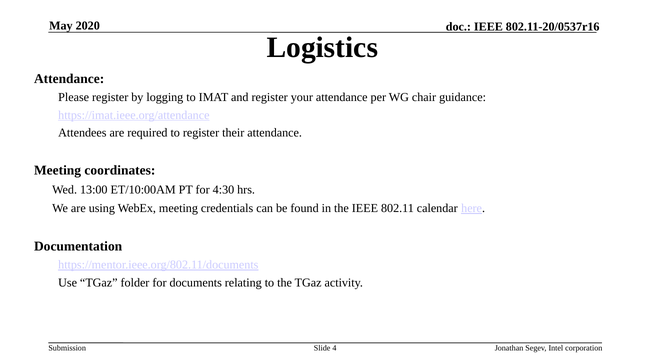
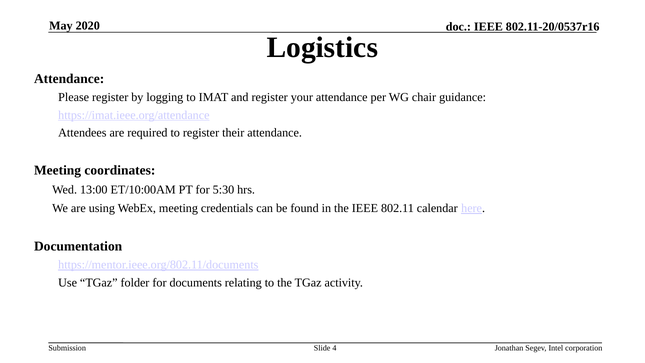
4:30: 4:30 -> 5:30 (223, 189)
